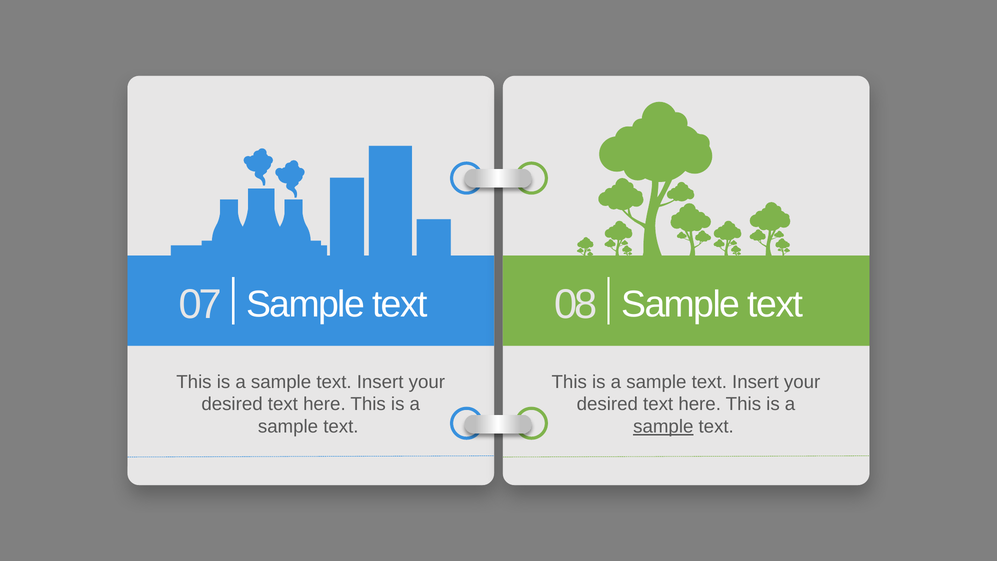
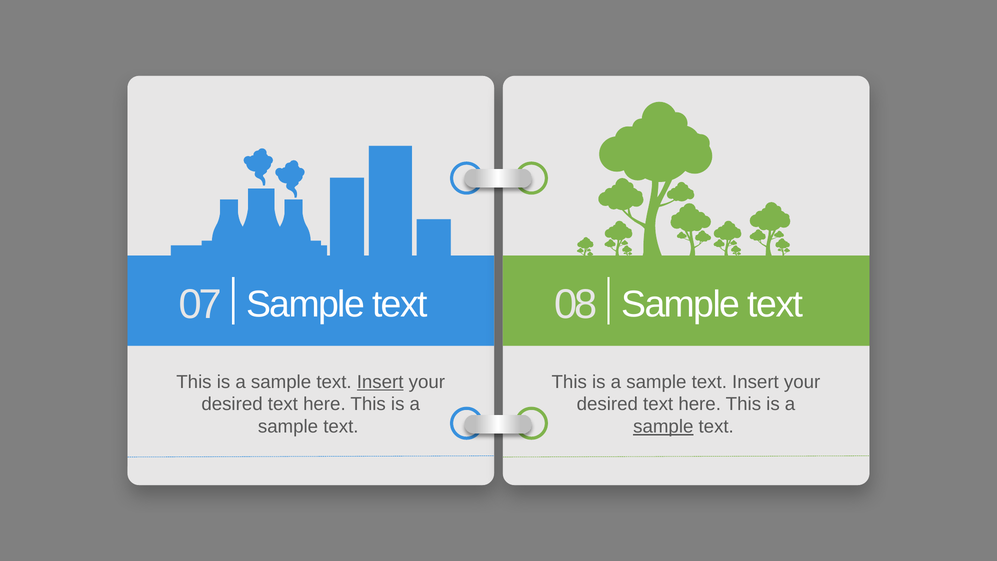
Insert underline: none -> present (380, 382)
